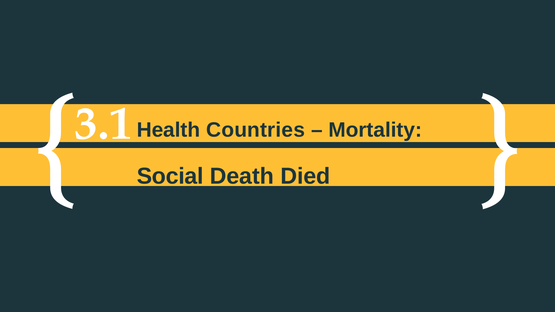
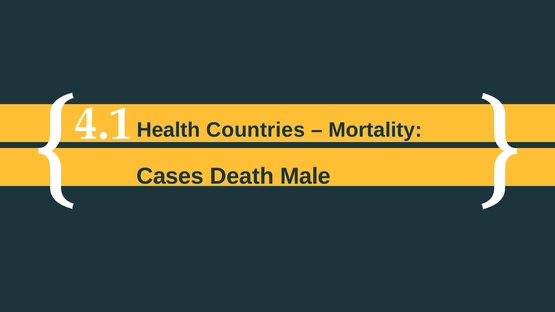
3.1: 3.1 -> 4.1 (104, 124)
Social: Social -> Cases (170, 176)
Died: Died -> Male (305, 176)
